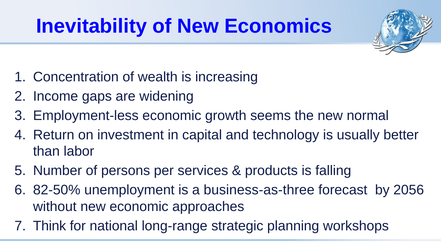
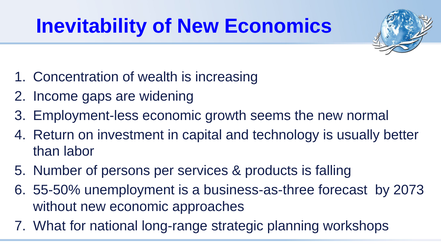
82-50%: 82-50% -> 55-50% (57, 190)
2056: 2056 -> 2073 (409, 190)
Think: Think -> What (49, 226)
